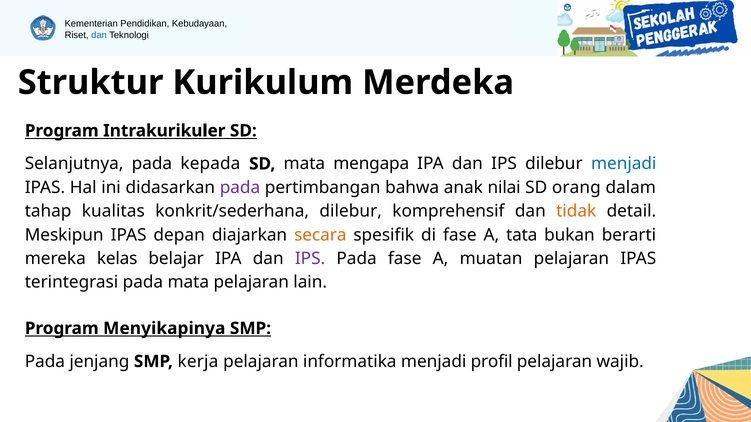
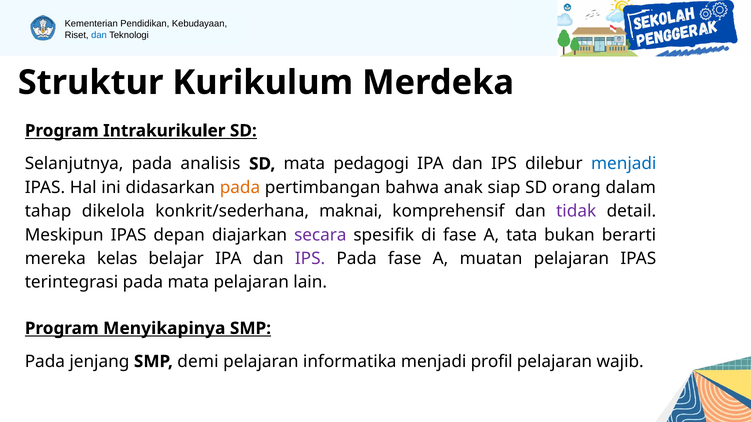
kepada: kepada -> analisis (210, 164)
mengapa: mengapa -> pedagogi (371, 164)
pada colour: purple -> orange (240, 188)
nilai: nilai -> siap (504, 188)
kualitas: kualitas -> dikelola (113, 211)
konkrit/sederhana dilebur: dilebur -> maknai (351, 211)
tidak colour: orange -> purple (576, 211)
secara colour: orange -> purple (320, 235)
kerja: kerja -> demi (198, 362)
